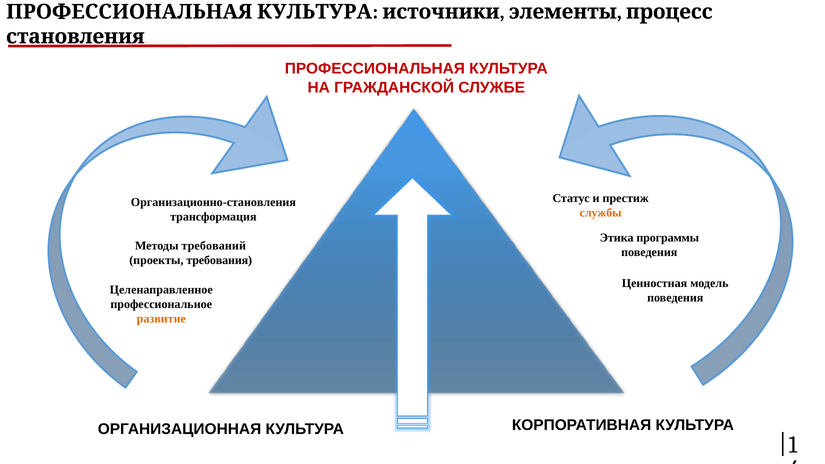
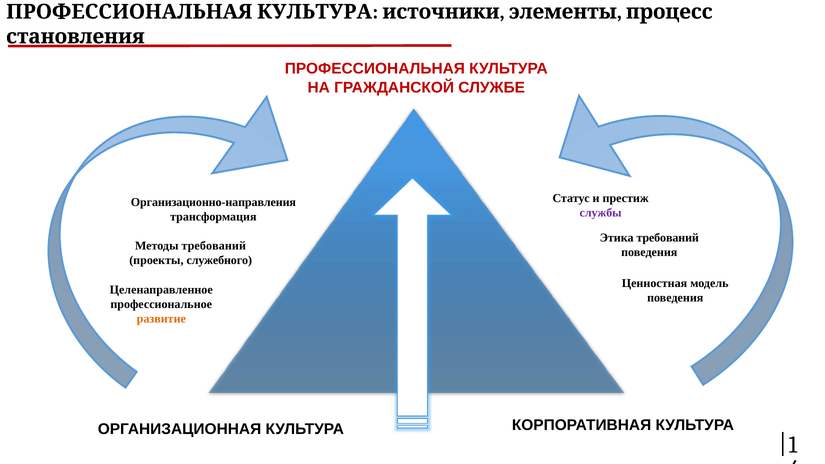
Организационно-становления: Организационно-становления -> Организационно-направления (213, 202)
службы colour: orange -> purple (601, 213)
Этика программы: программы -> требований (668, 238)
требования: требования -> служебного (219, 261)
